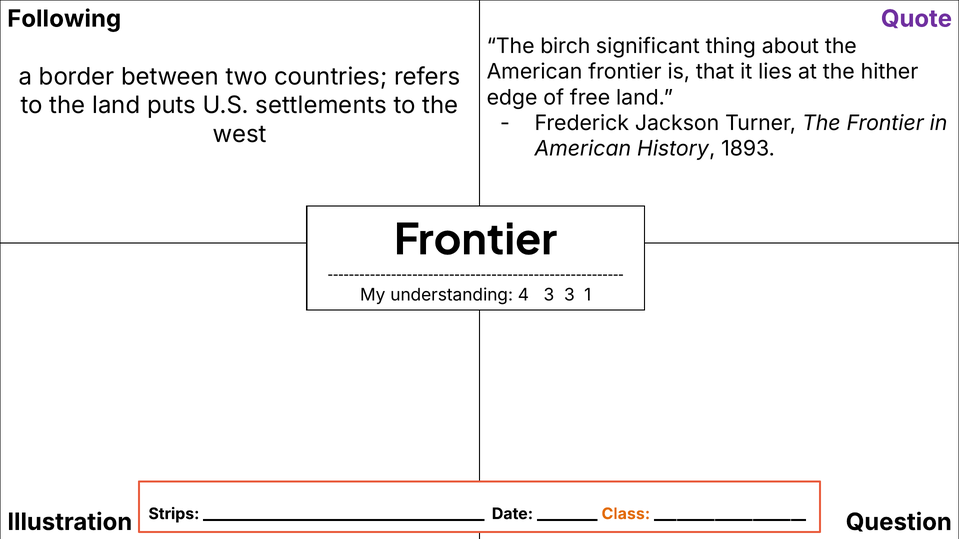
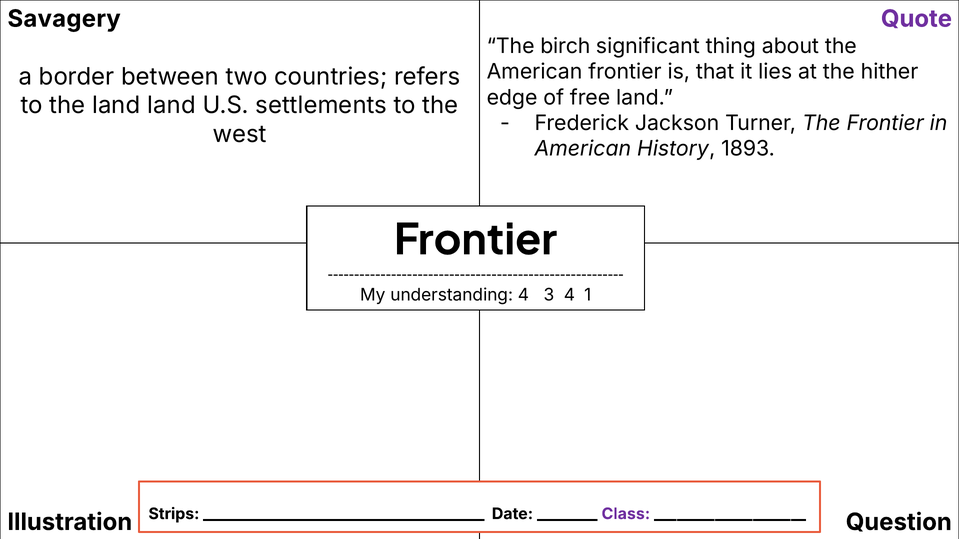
Following: Following -> Savagery (64, 19)
land puts: puts -> land (171, 106)
3 3: 3 -> 4 (569, 295)
Class colour: orange -> purple (626, 514)
